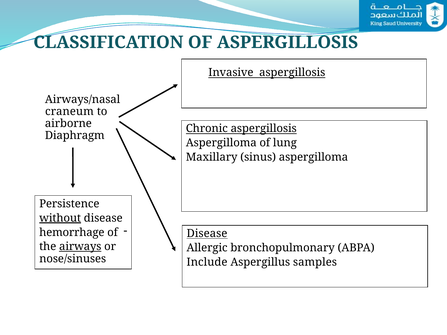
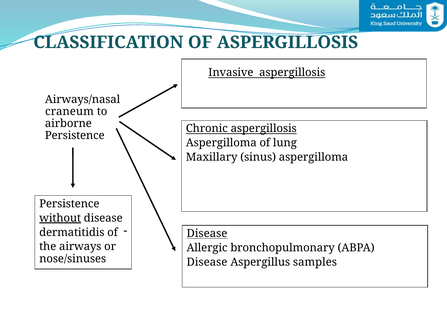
Diaphragm: Diaphragm -> Persistence (75, 136)
hemorrhage: hemorrhage -> dermatitidis (72, 233)
airways underline: present -> none (80, 247)
Include: Include -> Disease (207, 262)
